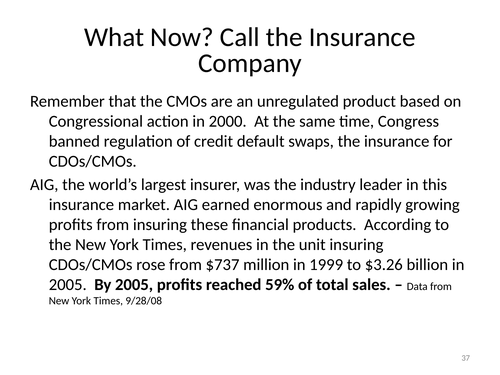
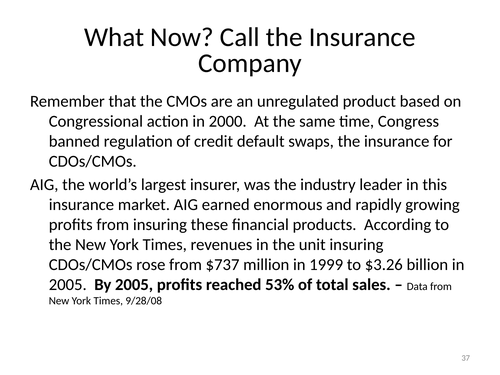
59%: 59% -> 53% (280, 284)
